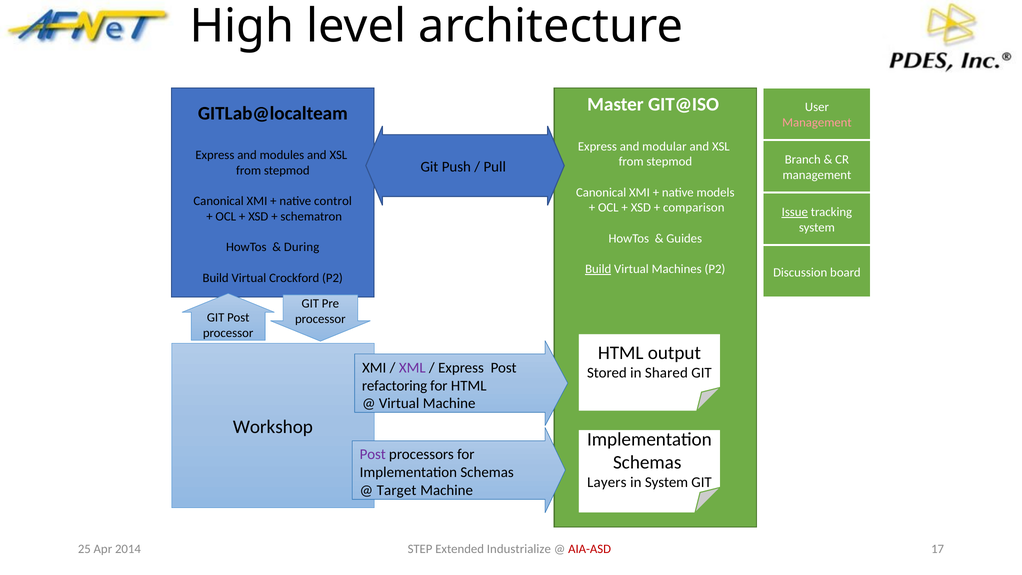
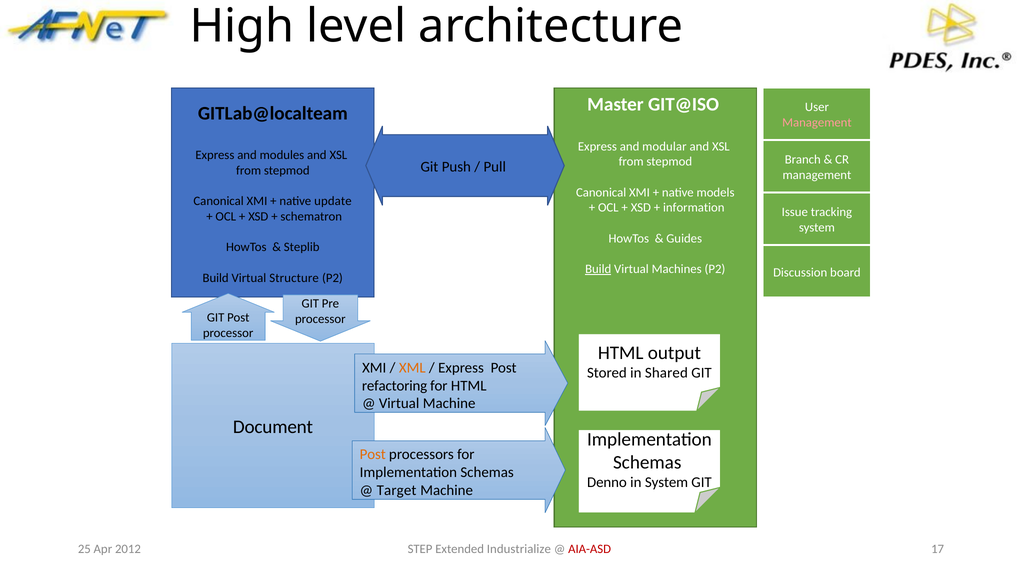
control: control -> update (333, 201)
comparison: comparison -> information (694, 208)
Issue underline: present -> none (795, 212)
During: During -> Steplib (302, 247)
Crockford: Crockford -> Structure (294, 278)
XML colour: purple -> orange (412, 368)
Workshop: Workshop -> Document (273, 427)
Post colour: purple -> orange (373, 454)
Layers: Layers -> Denno (607, 482)
2014: 2014 -> 2012 (128, 549)
